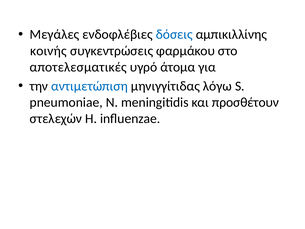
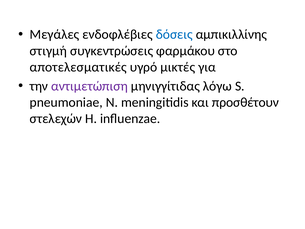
κοινής: κοινής -> στιγμή (48, 51)
άτομα: άτομα -> μικτές (178, 67)
αντιμετώπιση colour: blue -> purple (90, 86)
